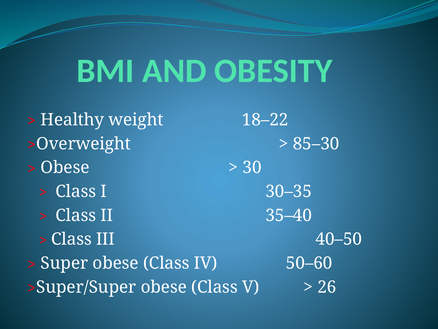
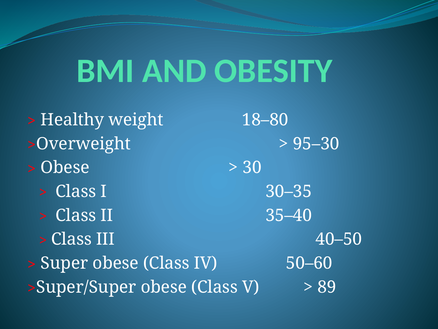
18–22: 18–22 -> 18–80 (265, 120)
85–30: 85–30 -> 95–30 (316, 144)
26: 26 -> 89 (327, 287)
